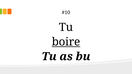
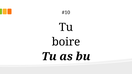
boire underline: present -> none (66, 42)
